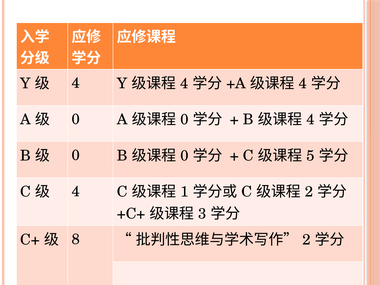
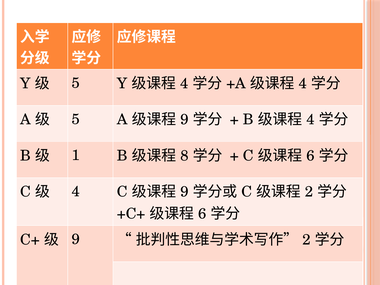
4: 4 -> 5 (76, 83)
0: 0 -> 5 (76, 119)
0: 0 -> 9 (184, 120)
0: 0 -> 1 (76, 155)
0: 0 -> 8 (184, 156)
5: 5 -> 6 (310, 156)
1: 1 -> 9 (184, 192)
3: 3 -> 6 (202, 214)
8: 8 -> 9 (76, 239)
